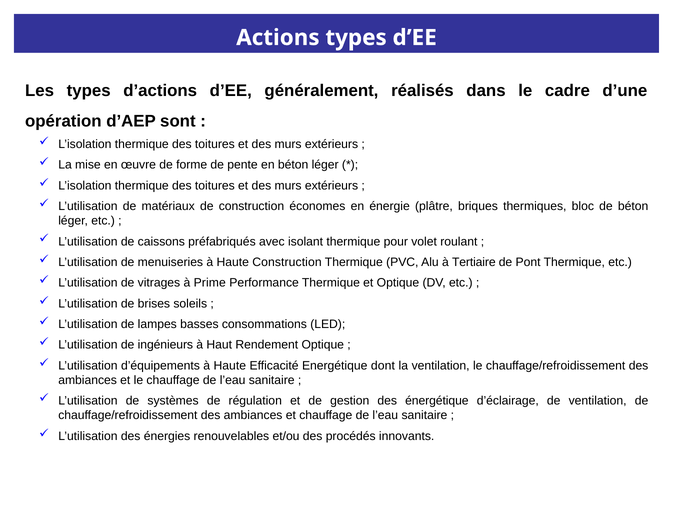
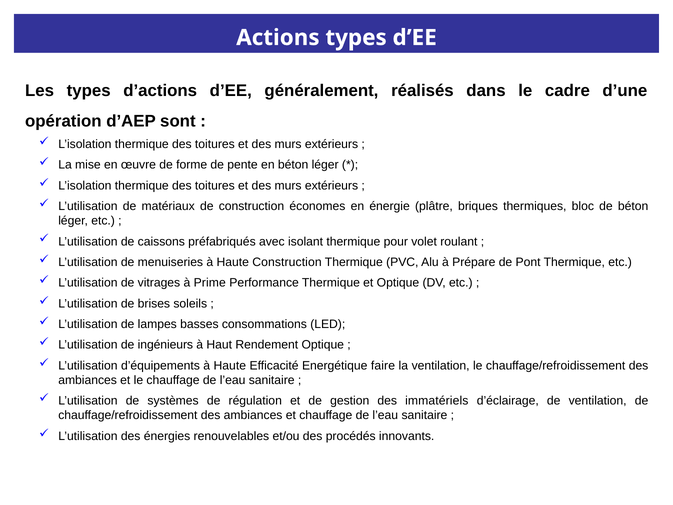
Tertiaire: Tertiaire -> Prépare (474, 262)
dont: dont -> faire (383, 365)
énergétique: énergétique -> immatériels (437, 401)
